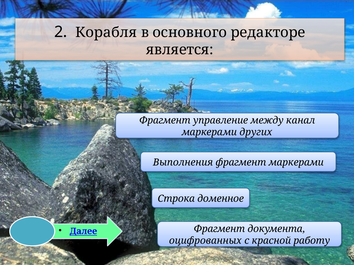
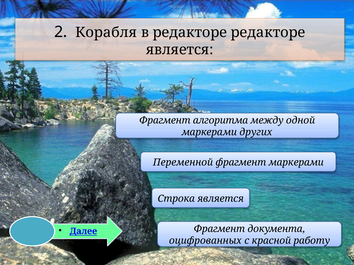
в основного: основного -> редакторе (190, 32)
управление: управление -> алгоритма (221, 121)
канал: канал -> одной (301, 121)
Выполнения: Выполнения -> Переменной (183, 163)
Строка доменное: доменное -> является (221, 199)
